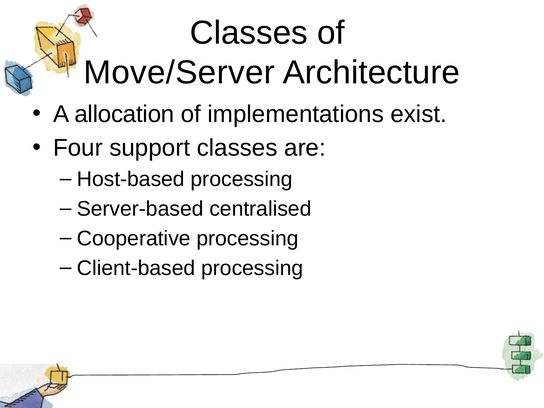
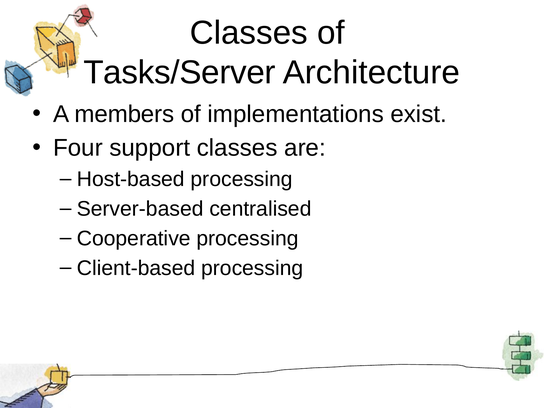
Move/Server: Move/Server -> Tasks/Server (180, 73)
allocation: allocation -> members (124, 114)
